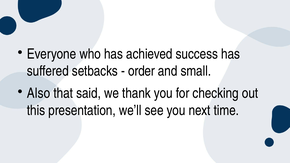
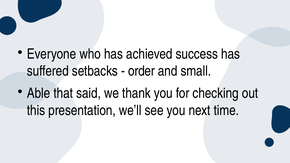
Also: Also -> Able (39, 93)
